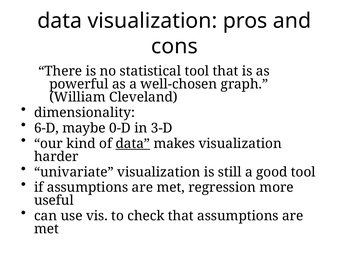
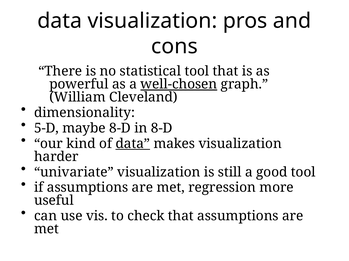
well-chosen underline: none -> present (179, 84)
6-D: 6-D -> 5-D (46, 128)
maybe 0-D: 0-D -> 8-D (120, 128)
in 3-D: 3-D -> 8-D (162, 128)
